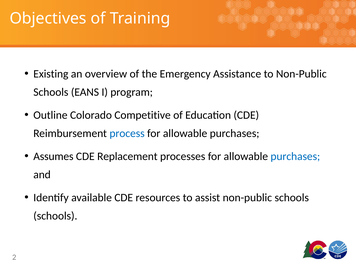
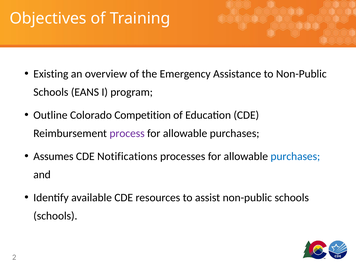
Competitive: Competitive -> Competition (143, 115)
process colour: blue -> purple (127, 133)
Replacement: Replacement -> Notifications (127, 156)
